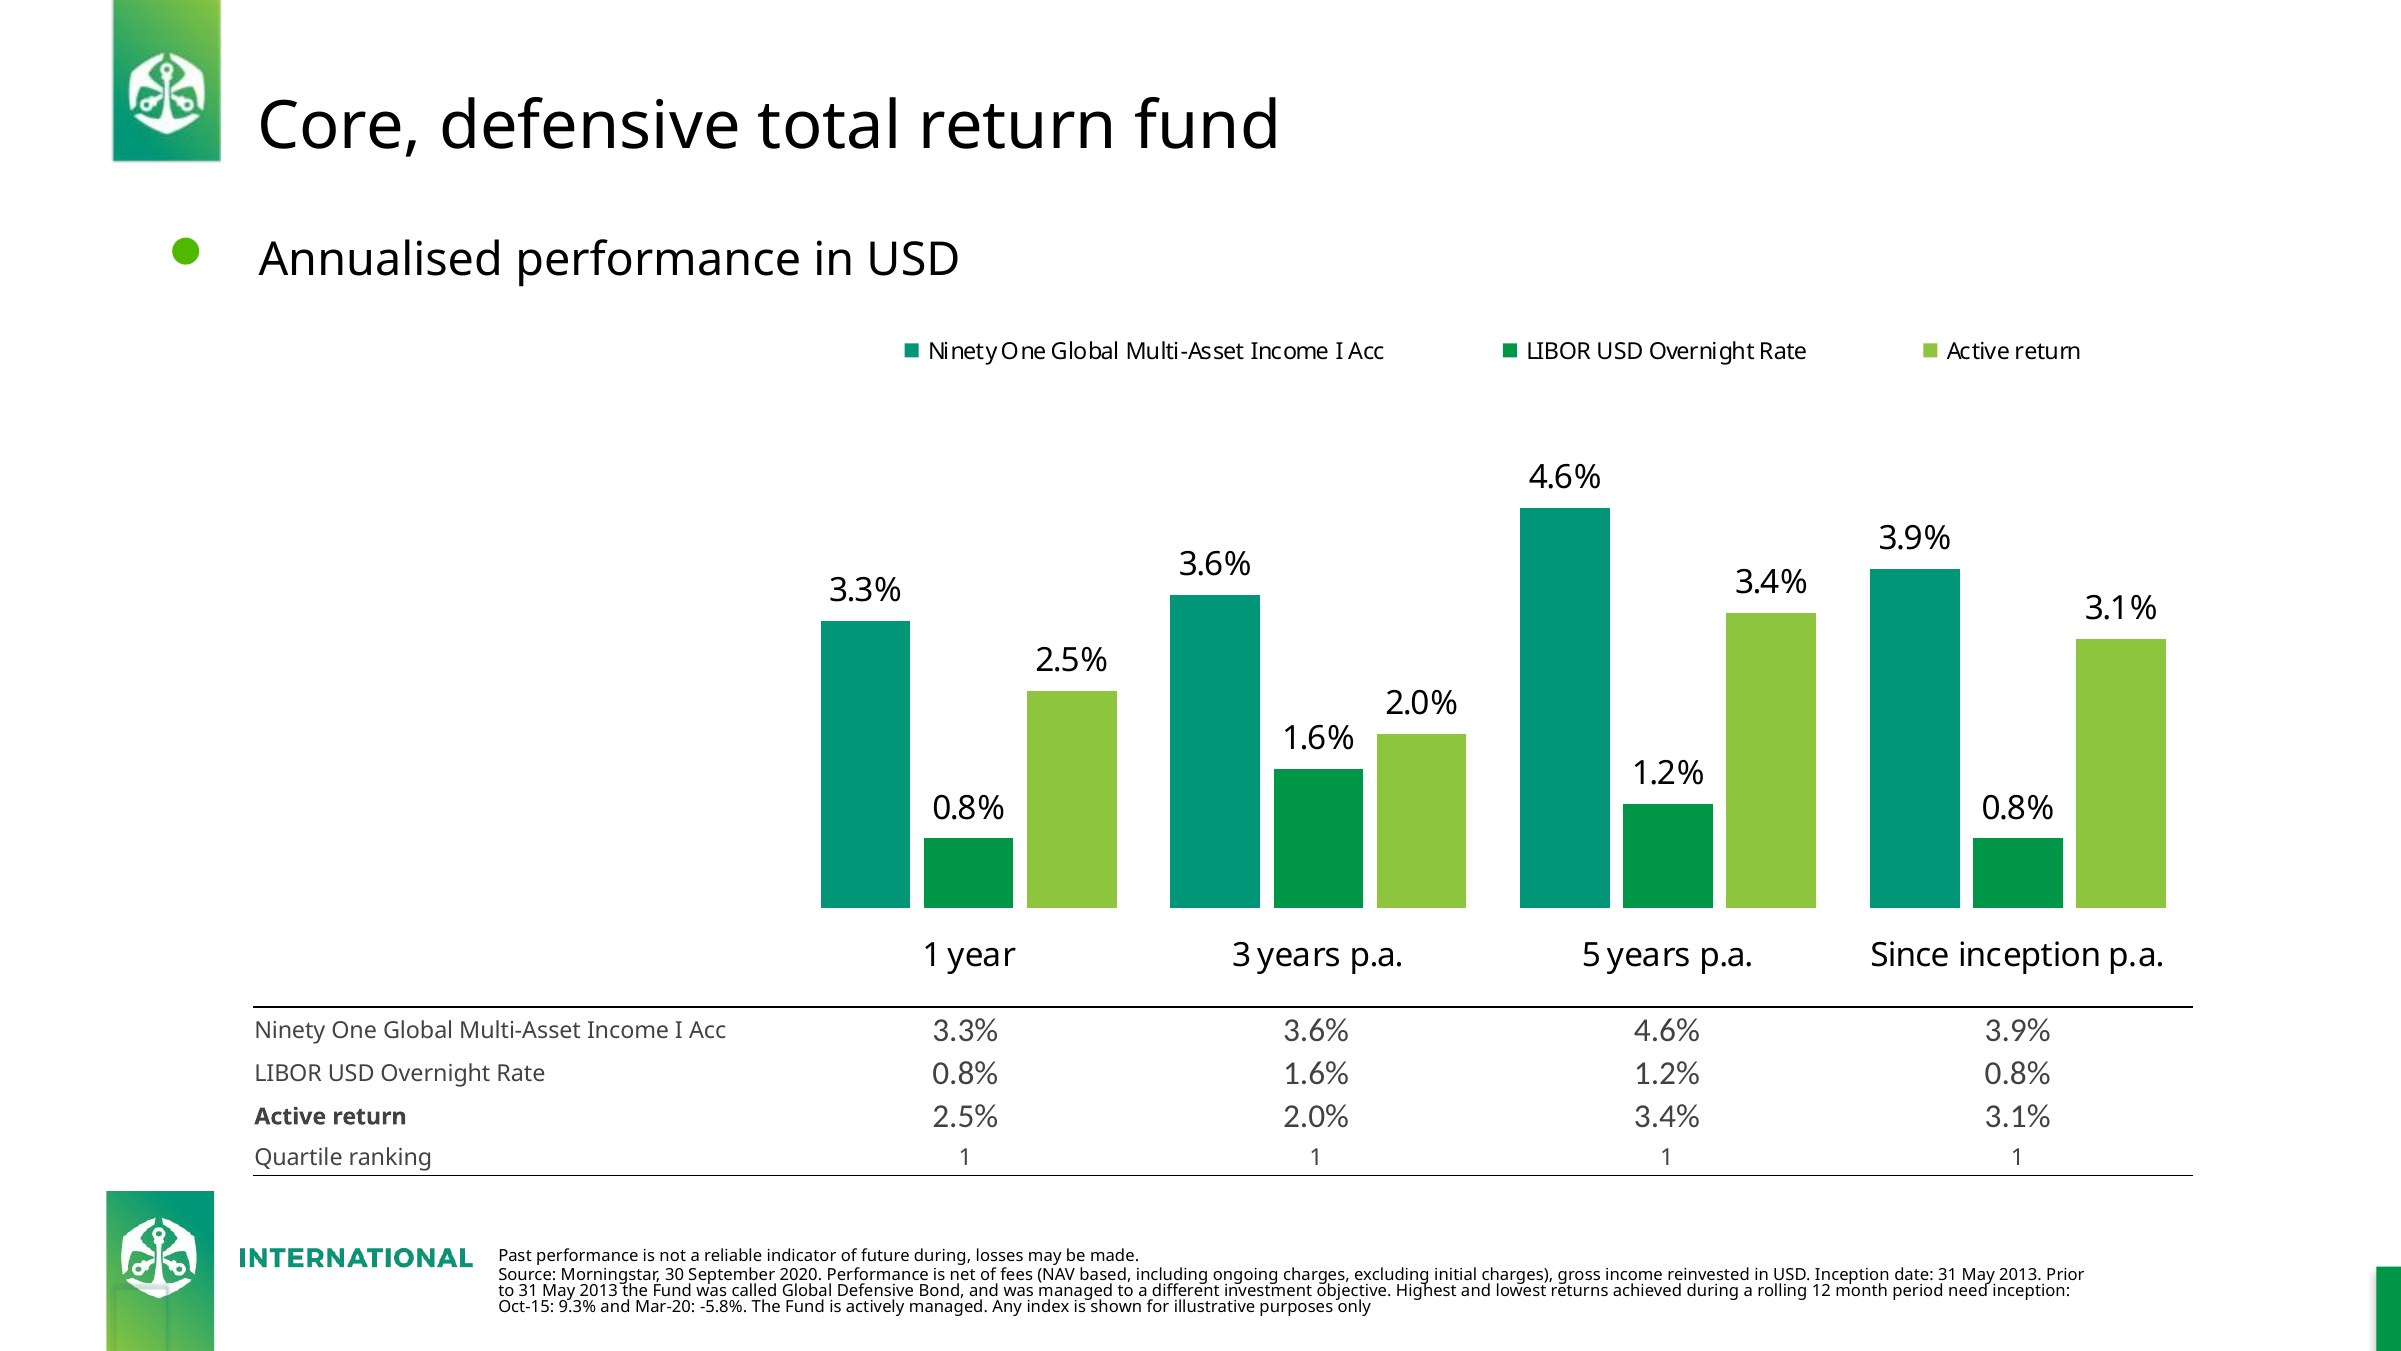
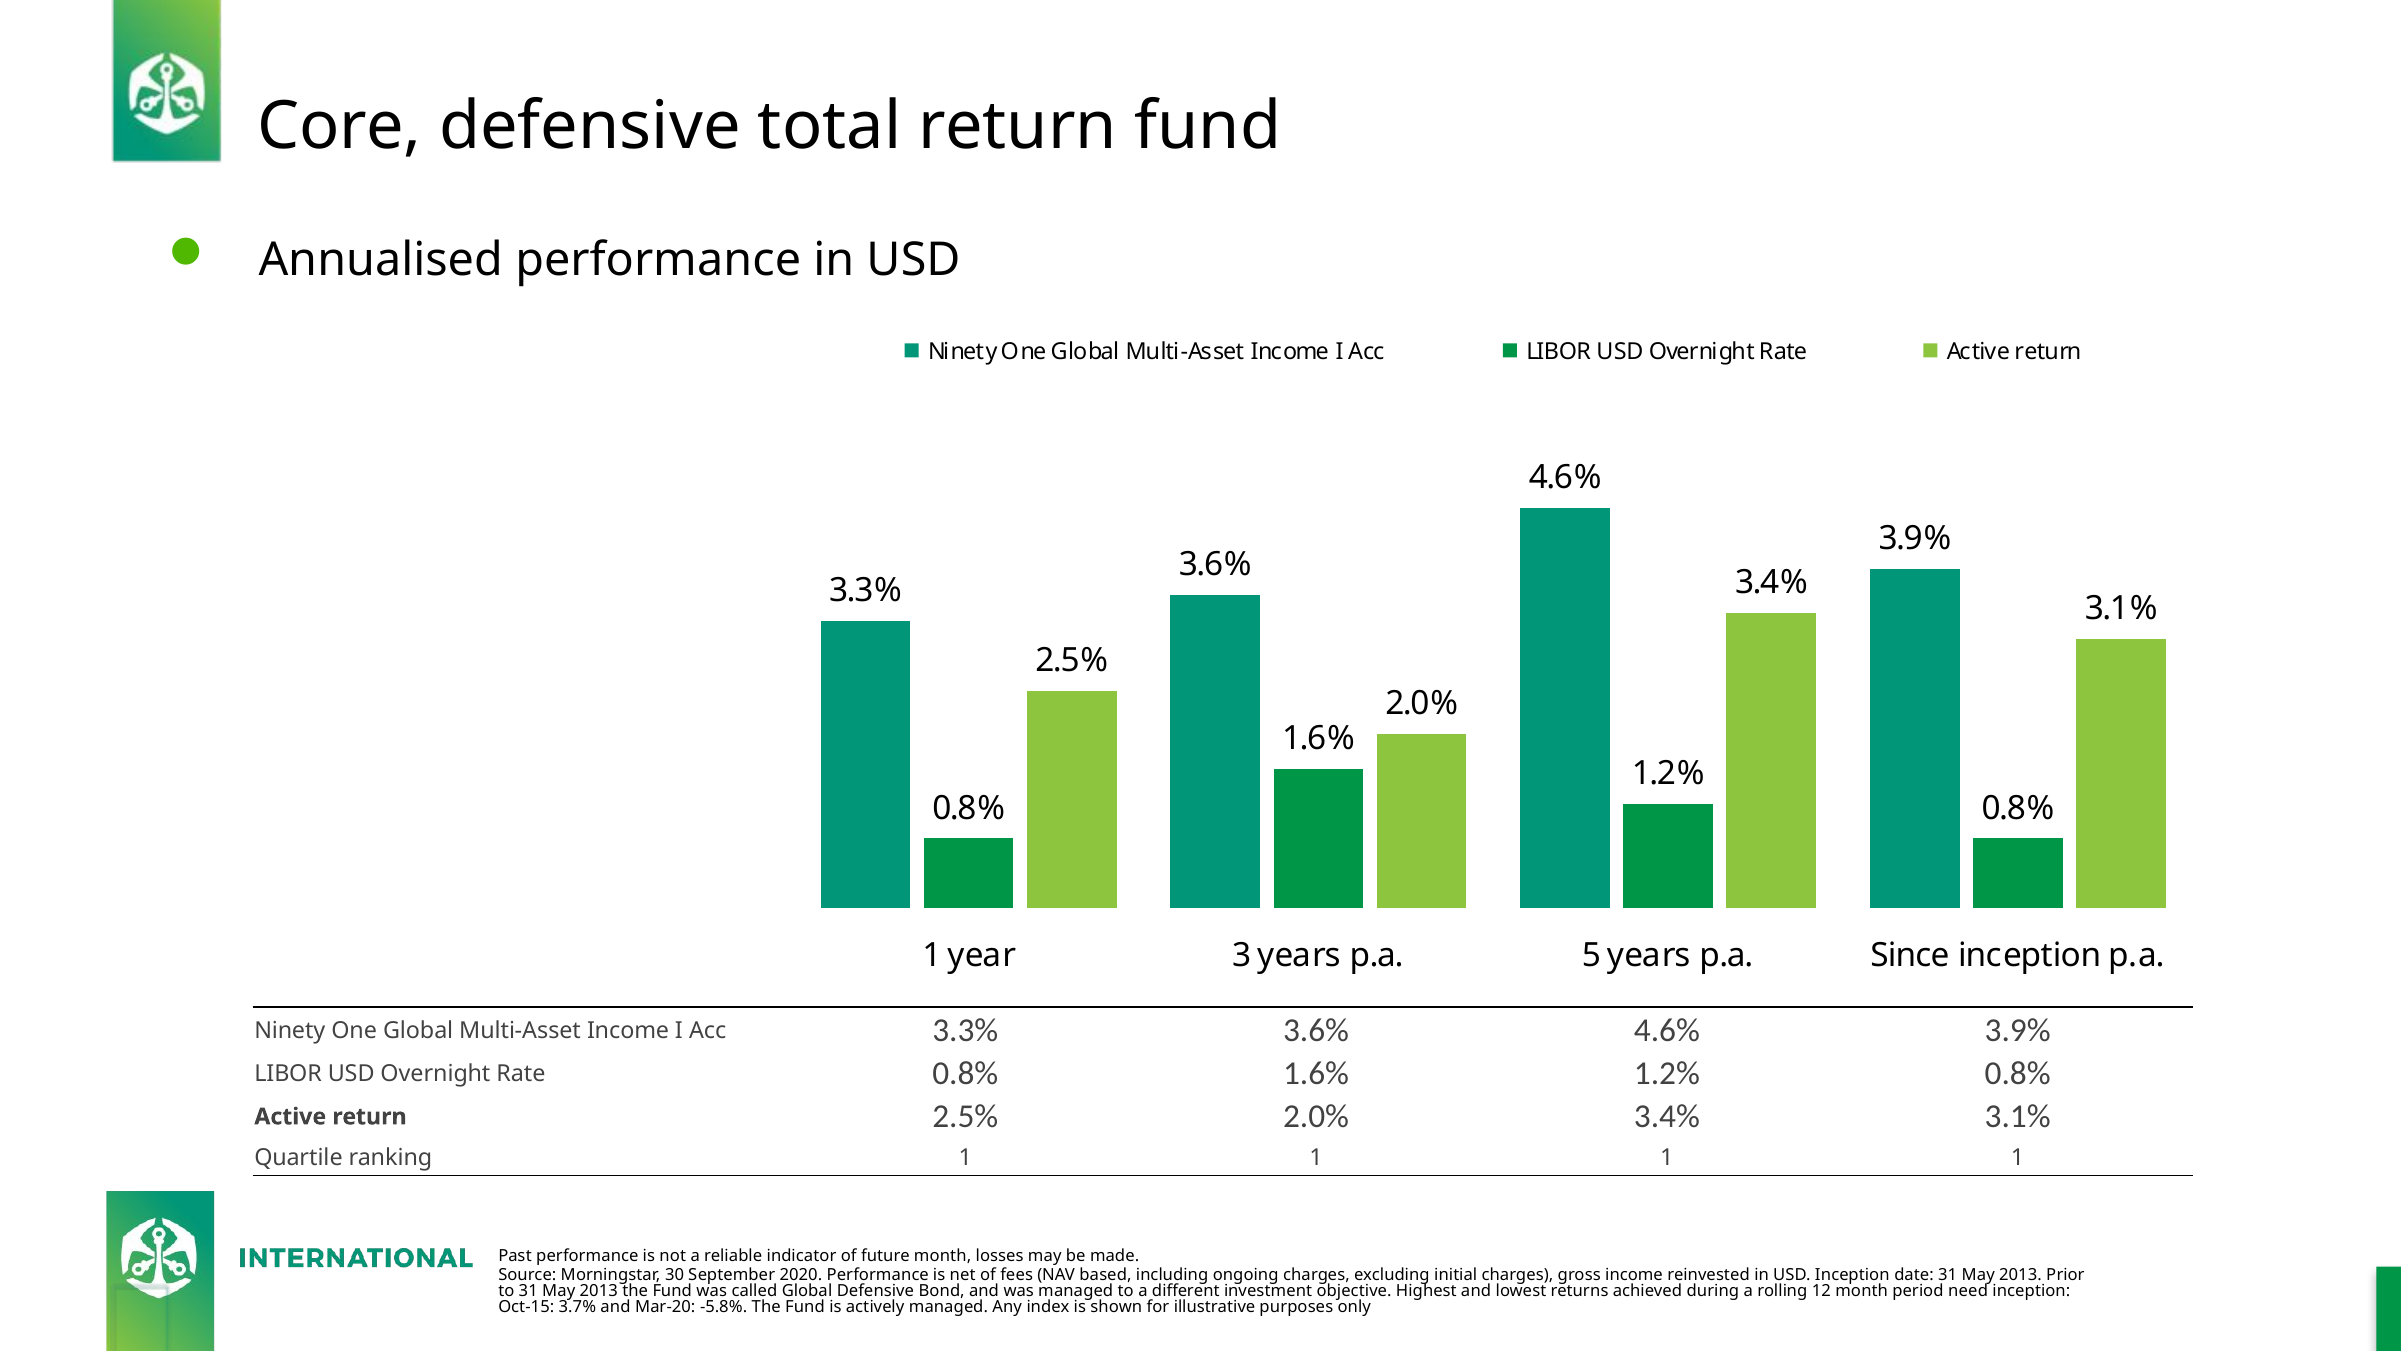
future during: during -> month (943, 1256)
9.3%: 9.3% -> 3.7% (577, 1307)
